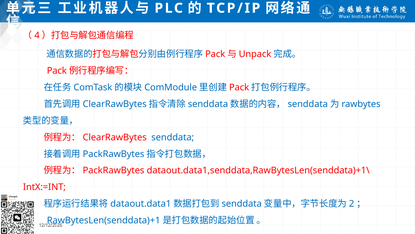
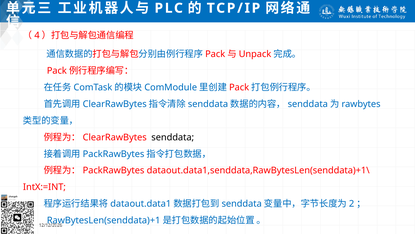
senddata colour: blue -> black (173, 137)
